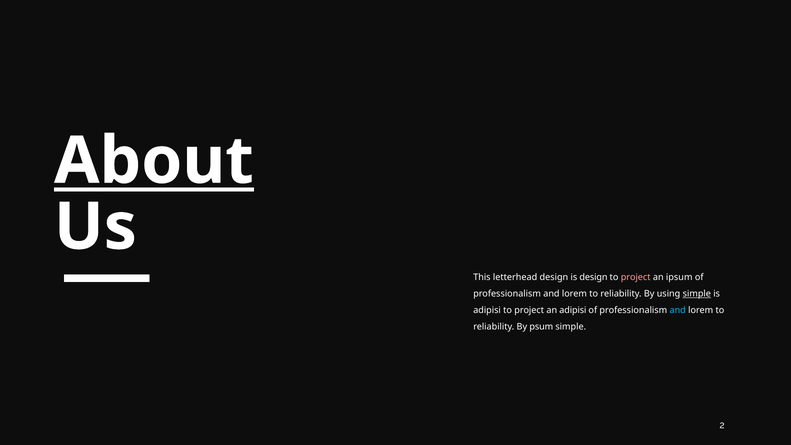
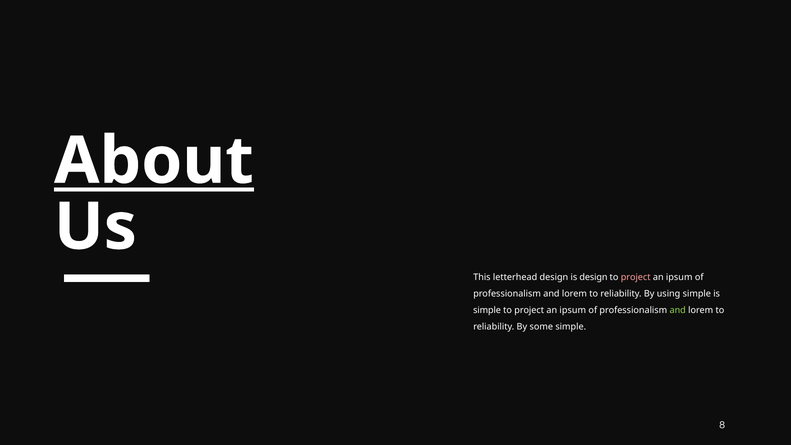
simple underline: present -> none (697, 294)
adipisi: adipisi -> simple (487, 310)
adipisi: adipisi -> ipsum (573, 310)
and colour: light blue -> light green (678, 310)
psum: psum -> some (541, 327)
2: 2 -> 8 (722, 425)
